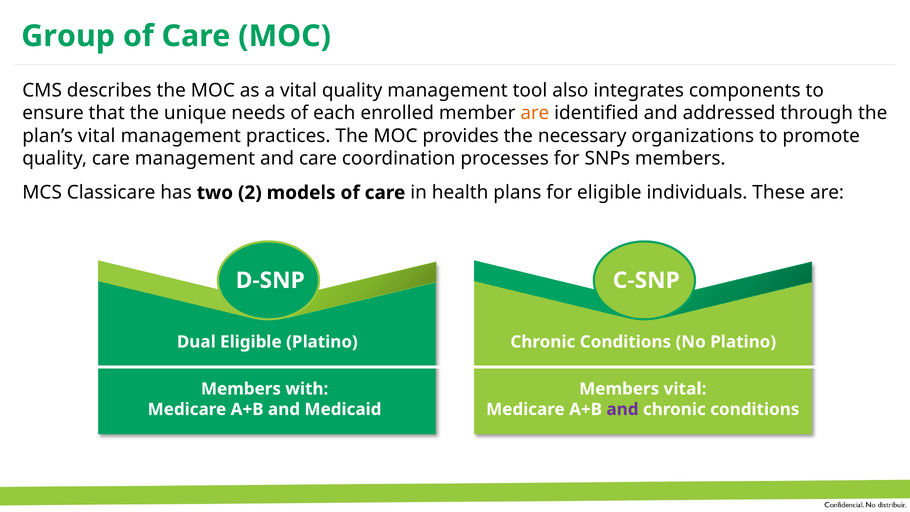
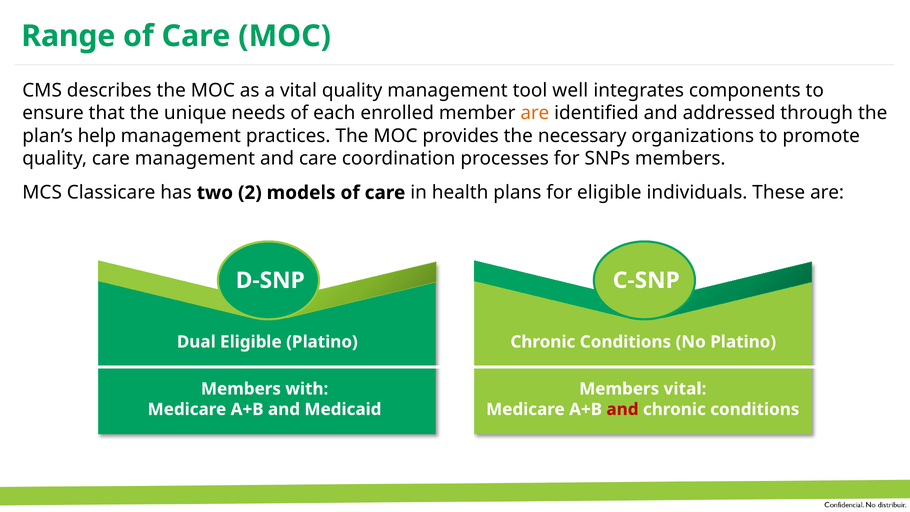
Group: Group -> Range (68, 36)
also: also -> well (570, 90)
plan’s vital: vital -> help (97, 136)
and colour: purple -> red (622, 409)
